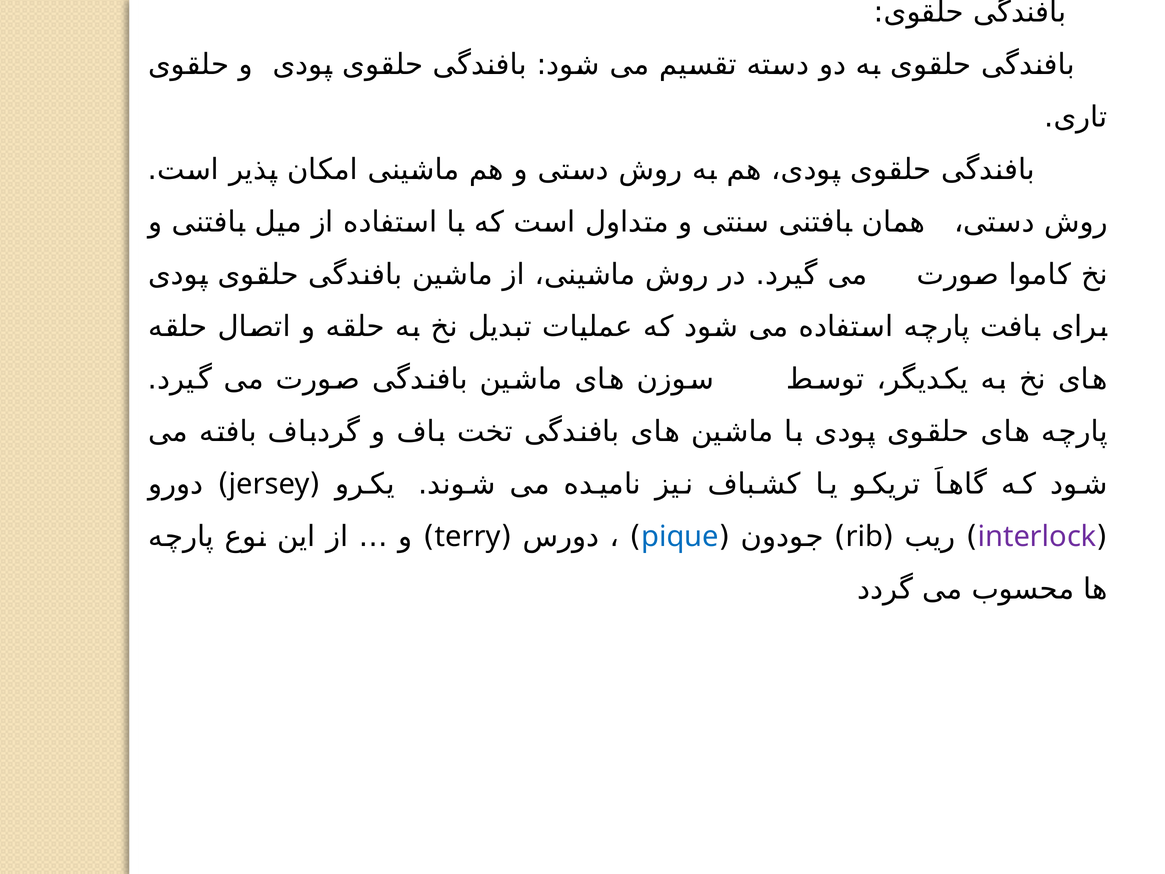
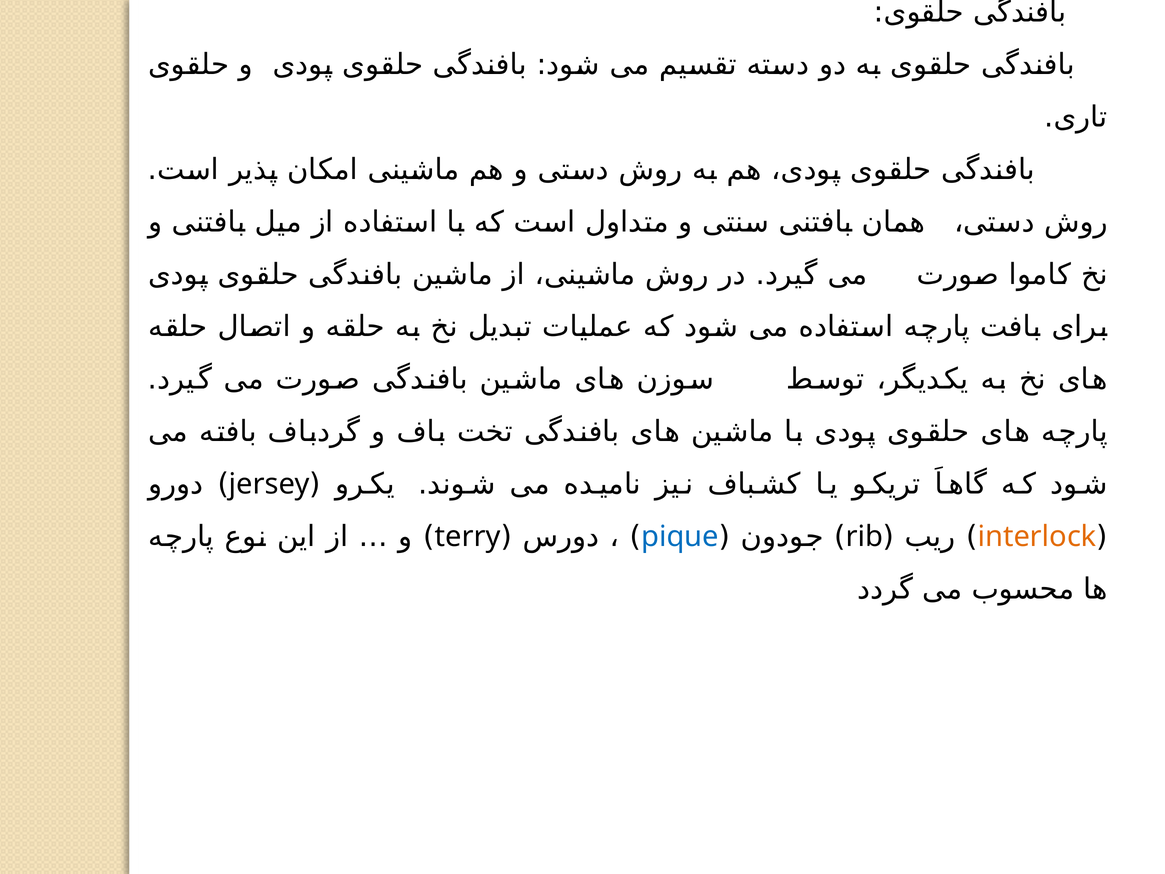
interlock colour: purple -> orange (1037, 536)
